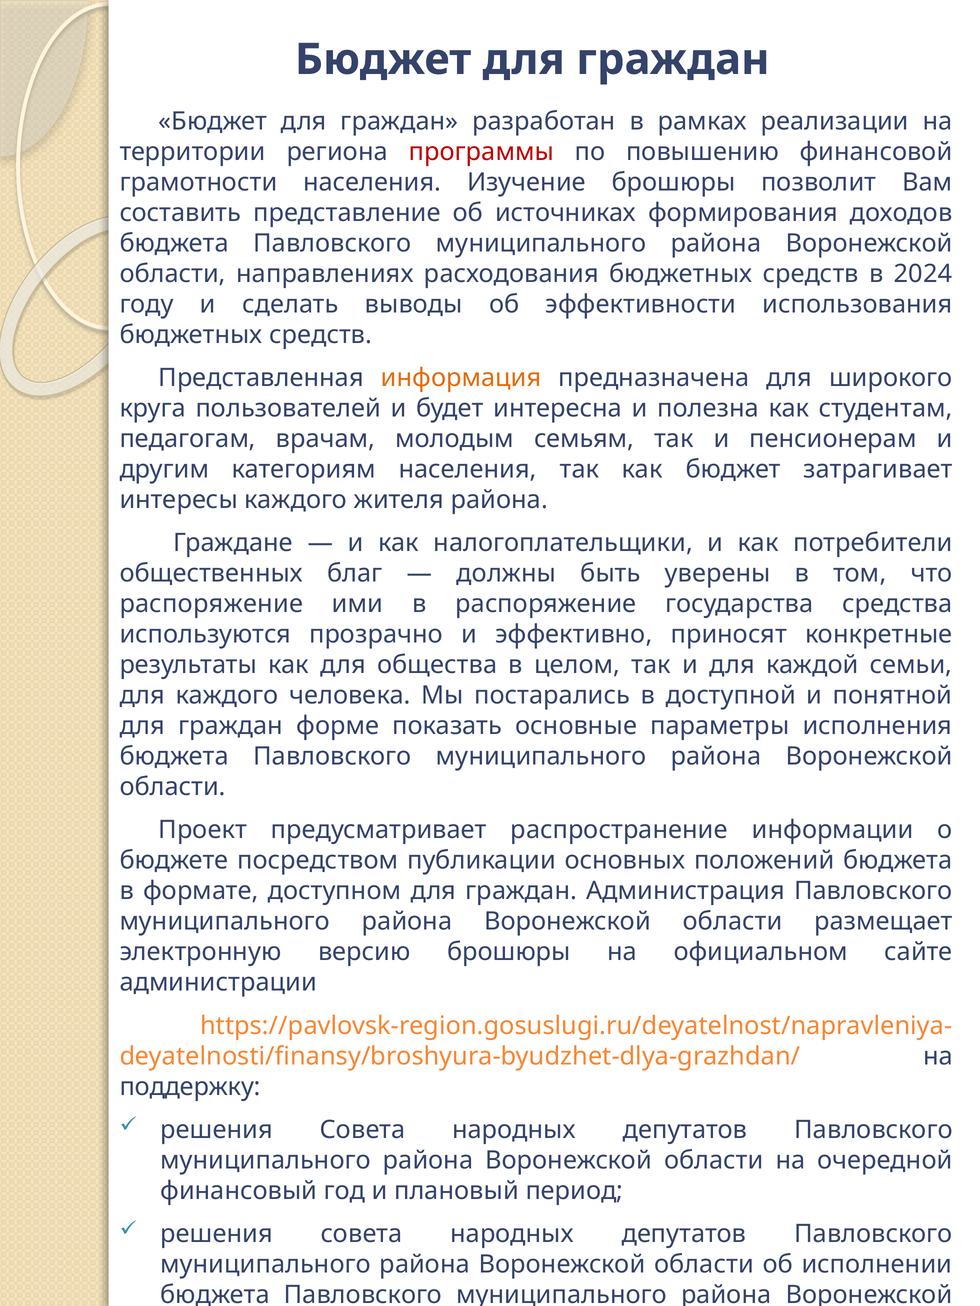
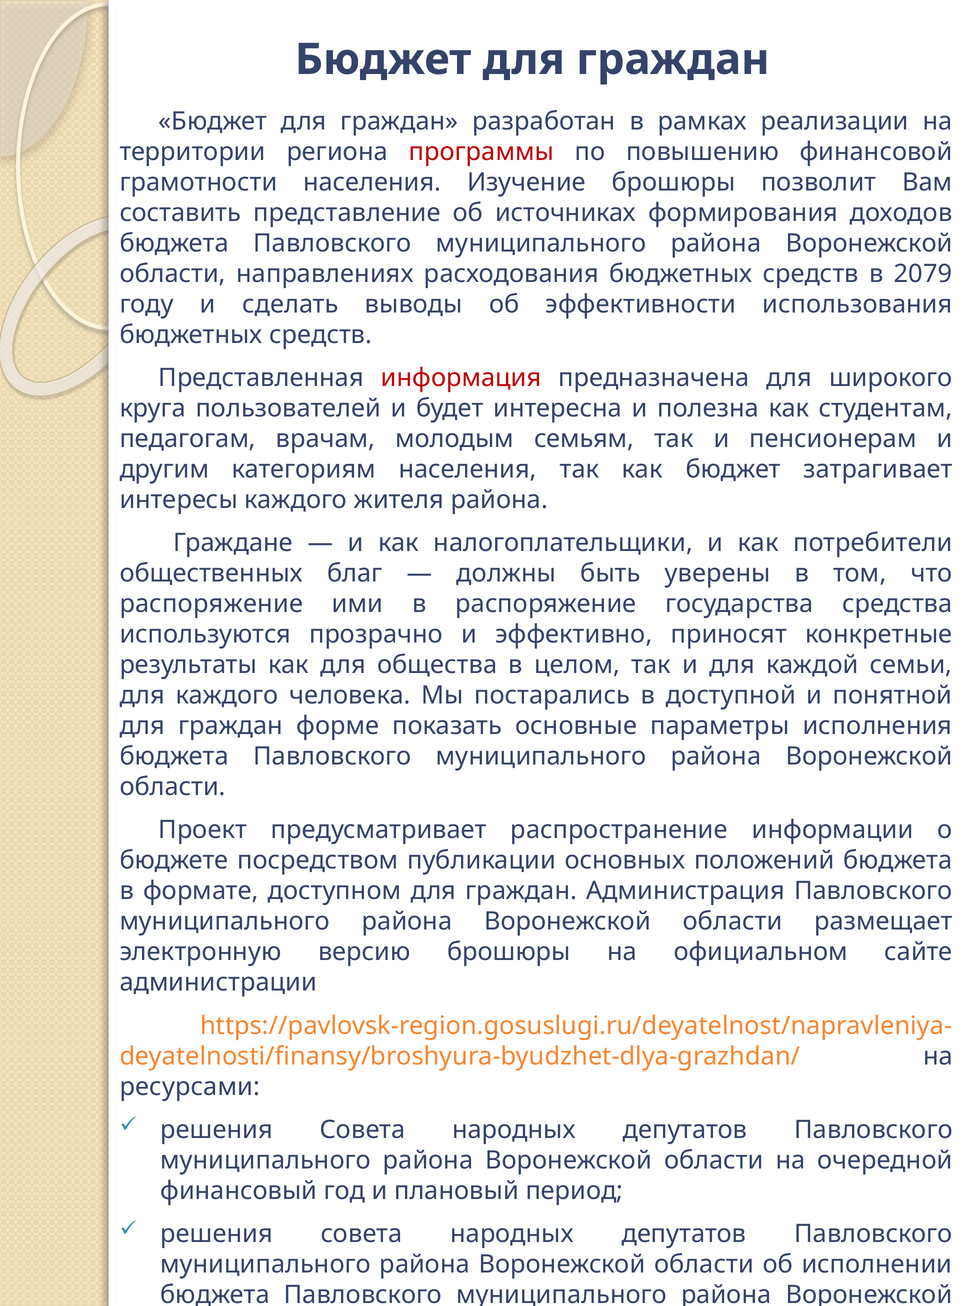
2024: 2024 -> 2079 (923, 274)
информация colour: orange -> red (461, 378)
поддержку: поддержку -> ресурсами (190, 1087)
